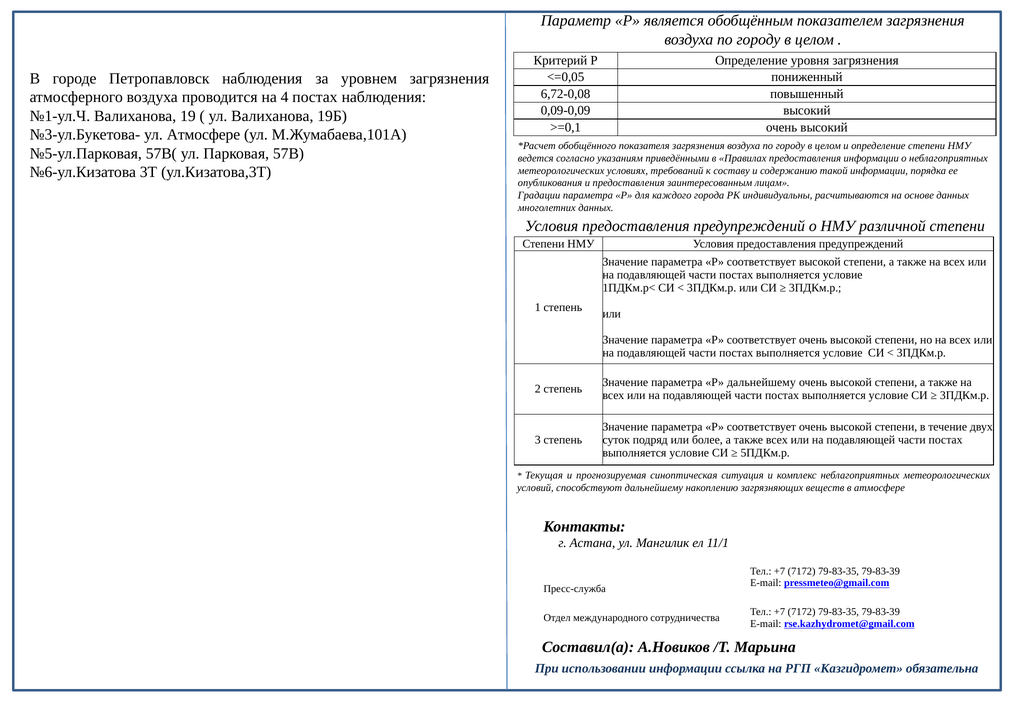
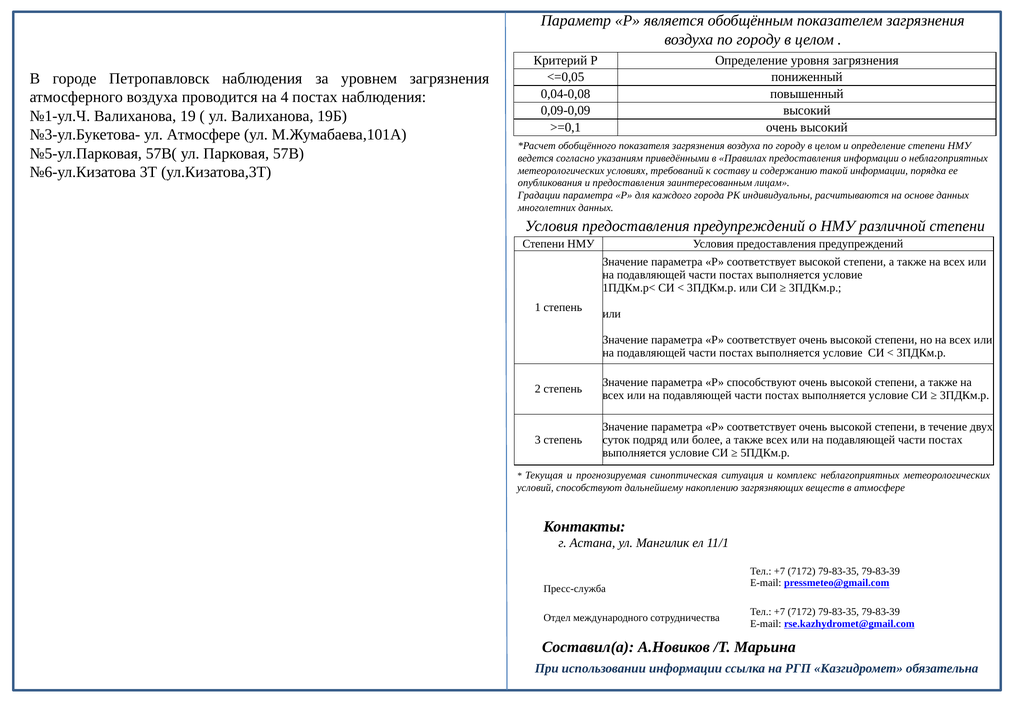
6,72-0,08: 6,72-0,08 -> 0,04-0,08 (566, 94)
Р дальнейшему: дальнейшему -> способствуют (761, 383)
